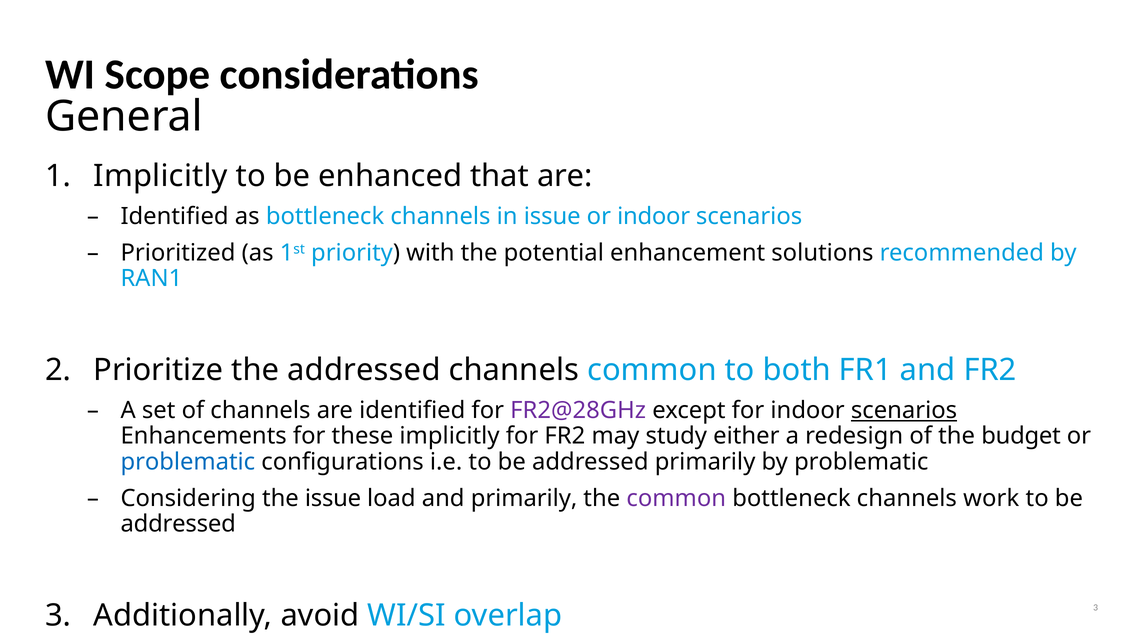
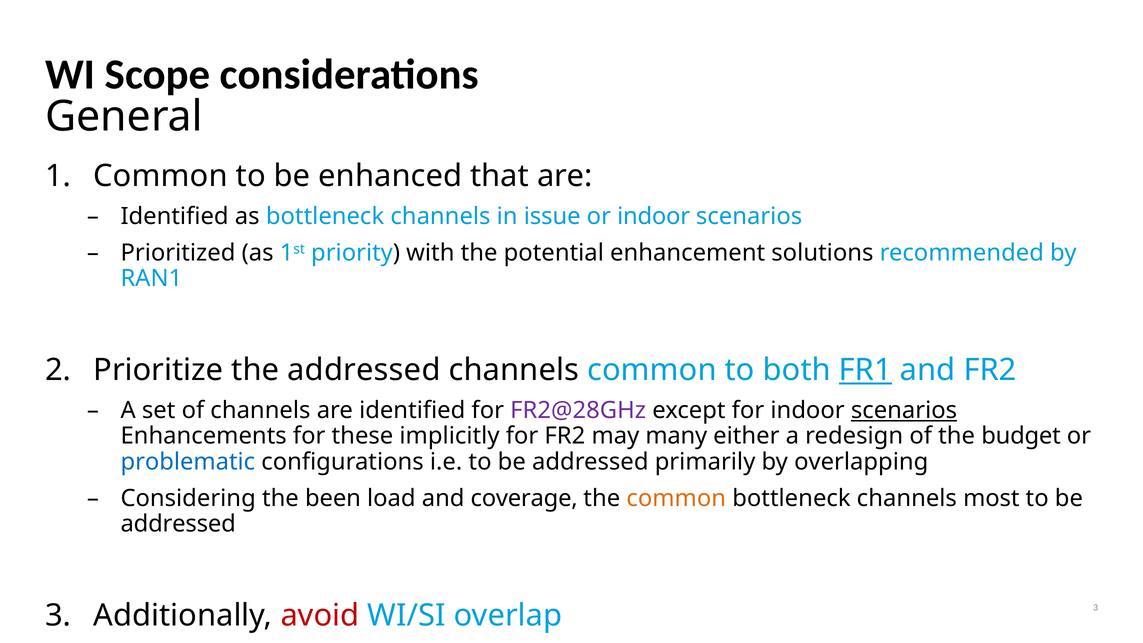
Implicitly: Implicitly -> Common (161, 176)
FR1 underline: none -> present (865, 370)
study: study -> many (676, 436)
by problematic: problematic -> overlapping (861, 462)
the issue: issue -> been (333, 498)
and primarily: primarily -> coverage (524, 498)
common colour: purple -> orange (676, 498)
work: work -> most (991, 498)
avoid colour: black -> red (320, 615)
